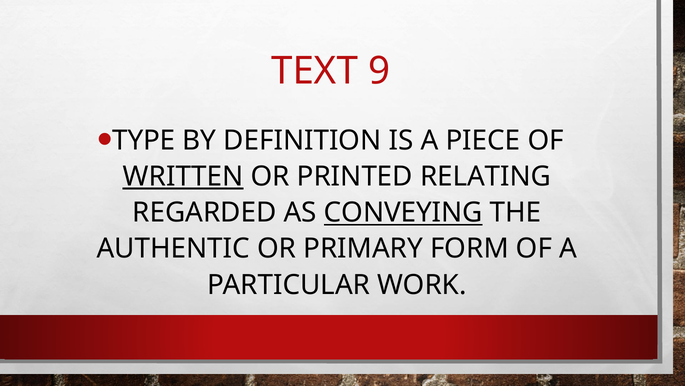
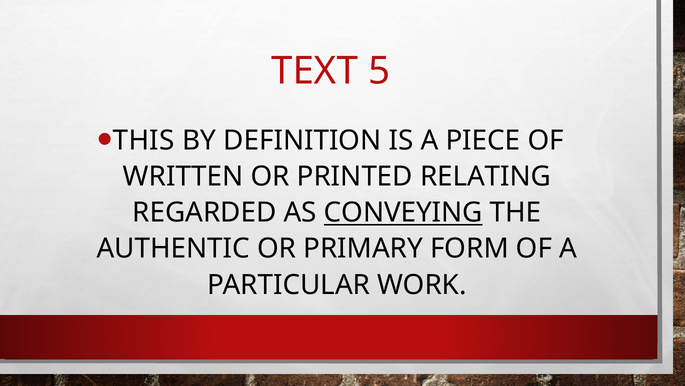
9: 9 -> 5 (379, 71)
TYPE: TYPE -> THIS (144, 140)
WRITTEN underline: present -> none (183, 176)
